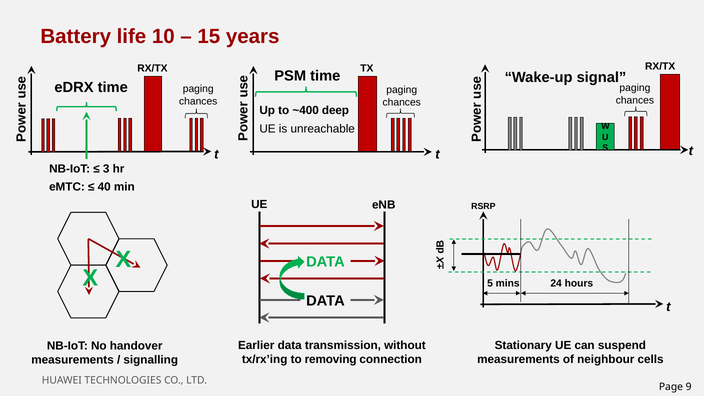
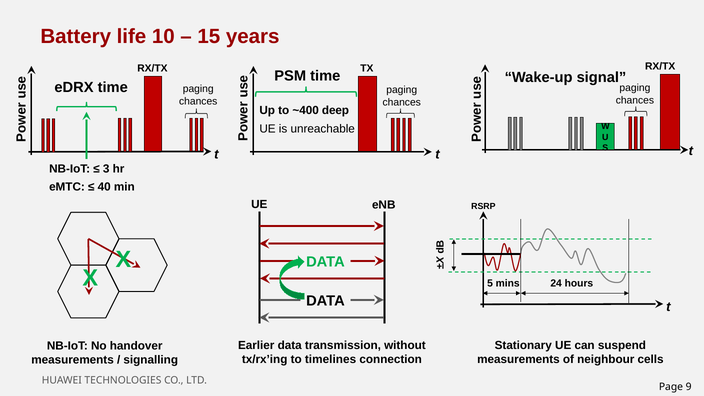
removing: removing -> timelines (331, 359)
